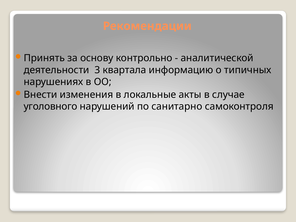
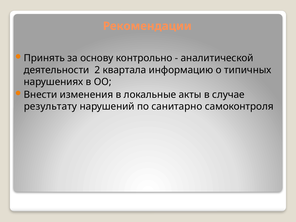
3: 3 -> 2 (97, 70)
уголовного: уголовного -> результату (50, 107)
